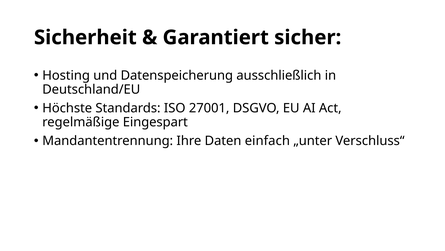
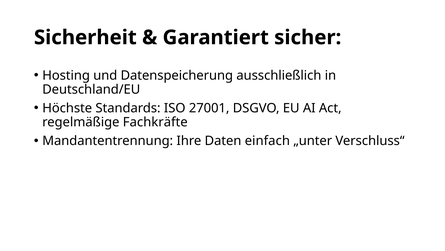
Eingespart: Eingespart -> Fachkräfte (155, 122)
